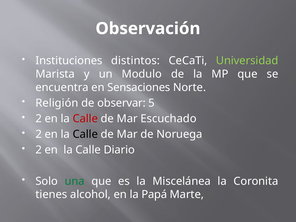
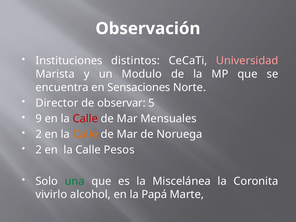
Universidad colour: light green -> pink (247, 61)
Religión: Religión -> Director (57, 103)
2: 2 -> 9 (39, 119)
Escuchado: Escuchado -> Mensuales (169, 119)
Calle colour: black -> orange (85, 134)
Diario: Diario -> Pesos (119, 150)
tienes: tienes -> vivirlo (51, 195)
